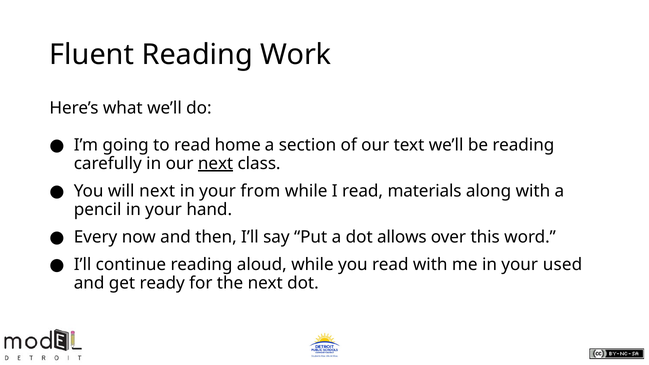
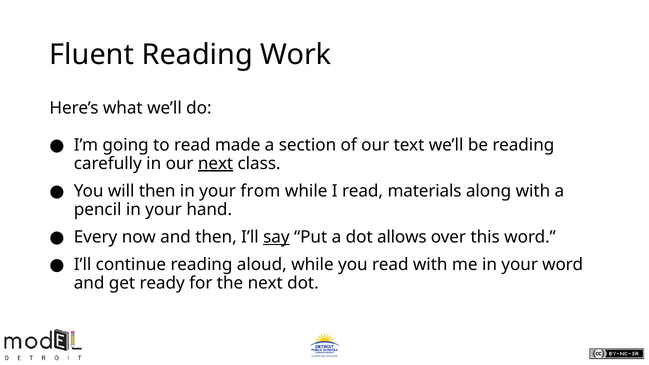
home: home -> made (238, 145)
will next: next -> then (157, 191)
say underline: none -> present (276, 237)
your used: used -> word (563, 264)
